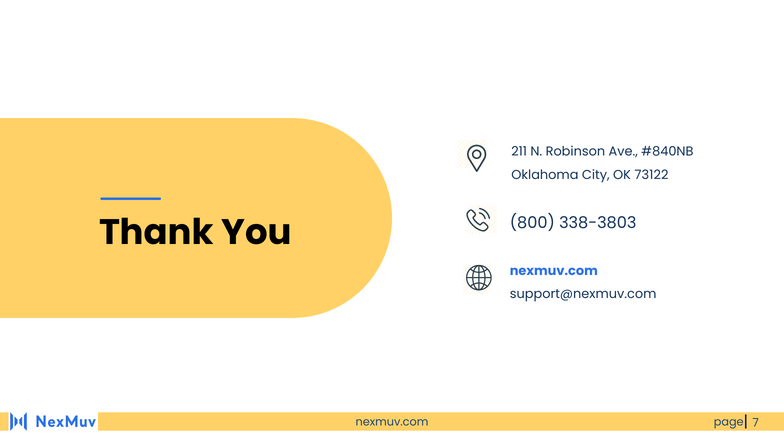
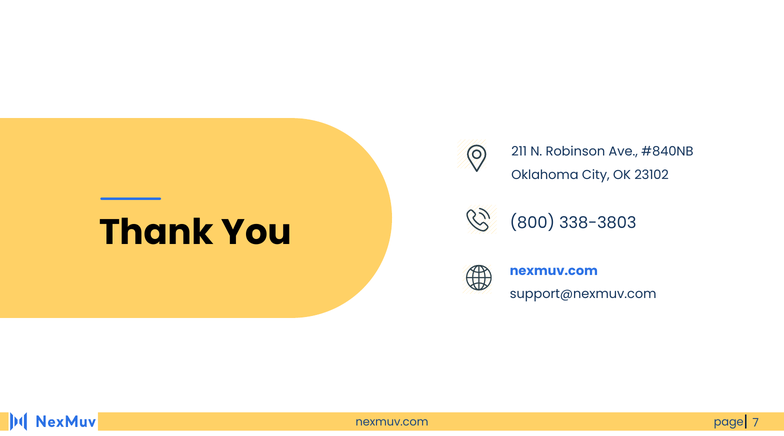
73122: 73122 -> 23102 (652, 175)
